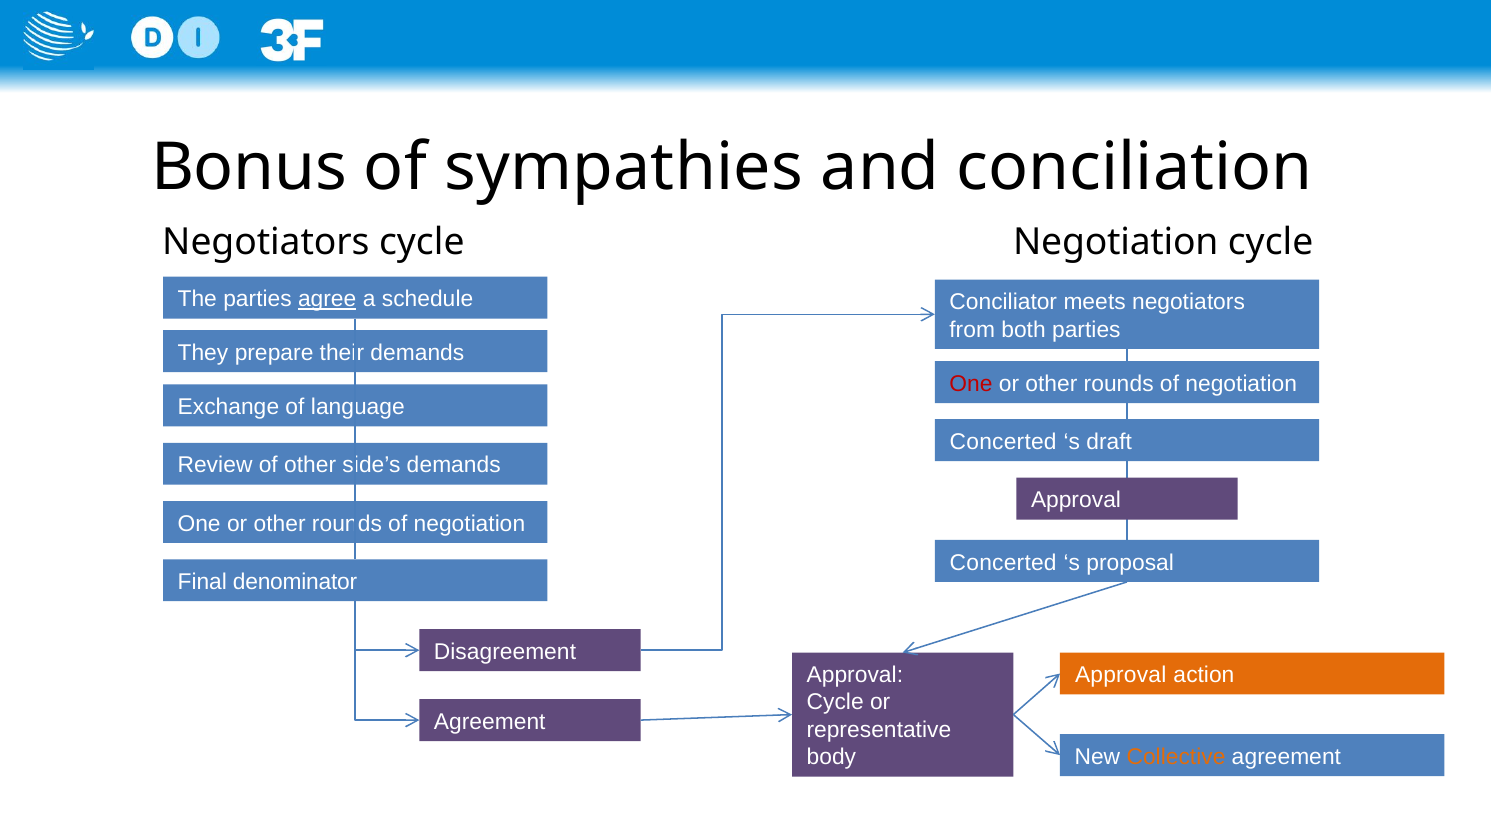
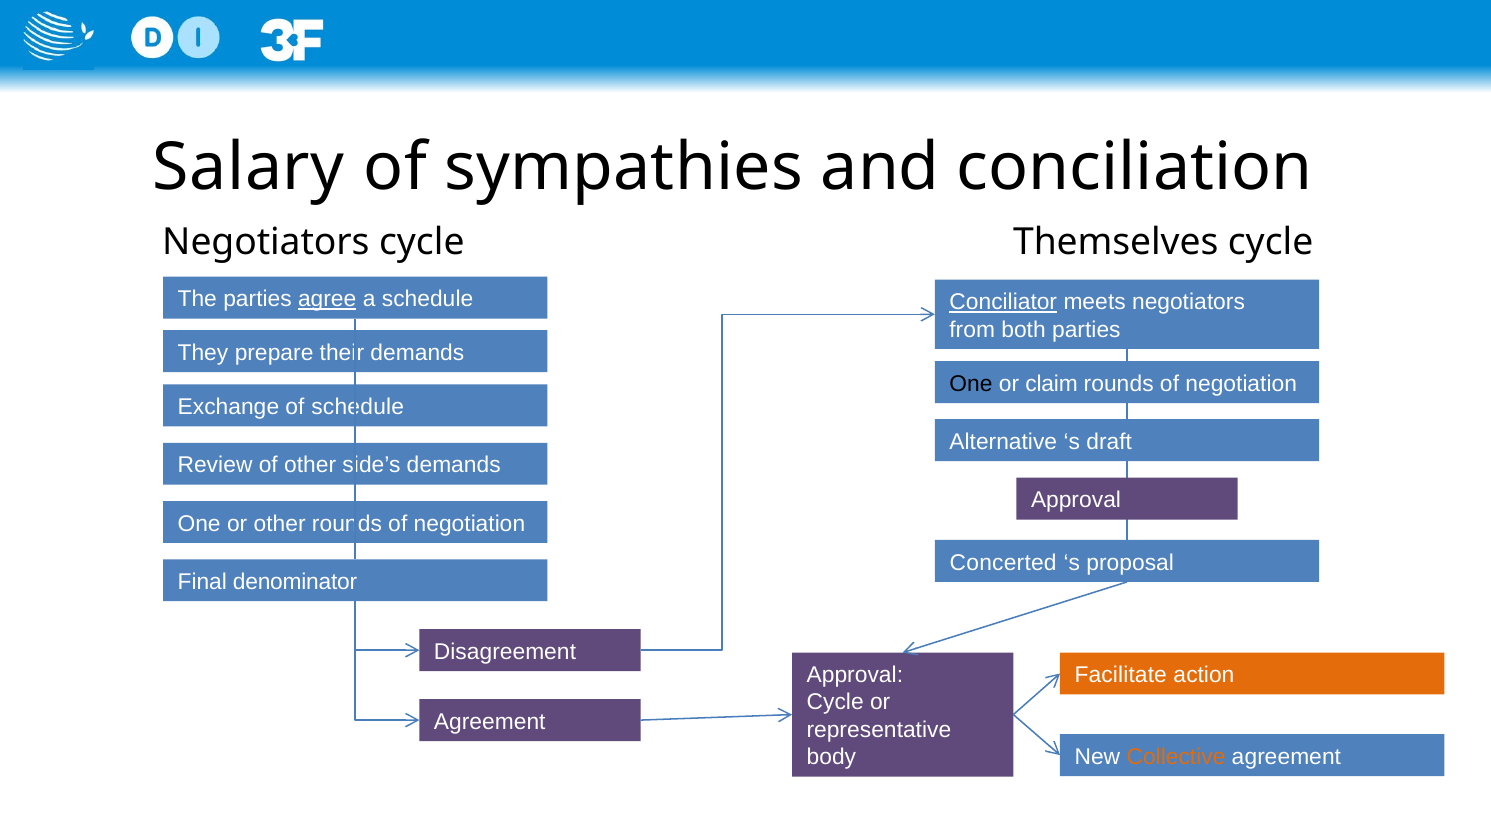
Bonus: Bonus -> Salary (249, 168)
cycle Negotiation: Negotiation -> Themselves (1116, 242)
Conciliator underline: none -> present (1003, 302)
One colour: red -> black (971, 384)
other: other -> claim (1052, 384)
of language: language -> schedule (358, 407)
Concerted: Concerted -> Alternative (1003, 441)
Approval: Approval -> Facilitate (1121, 675)
